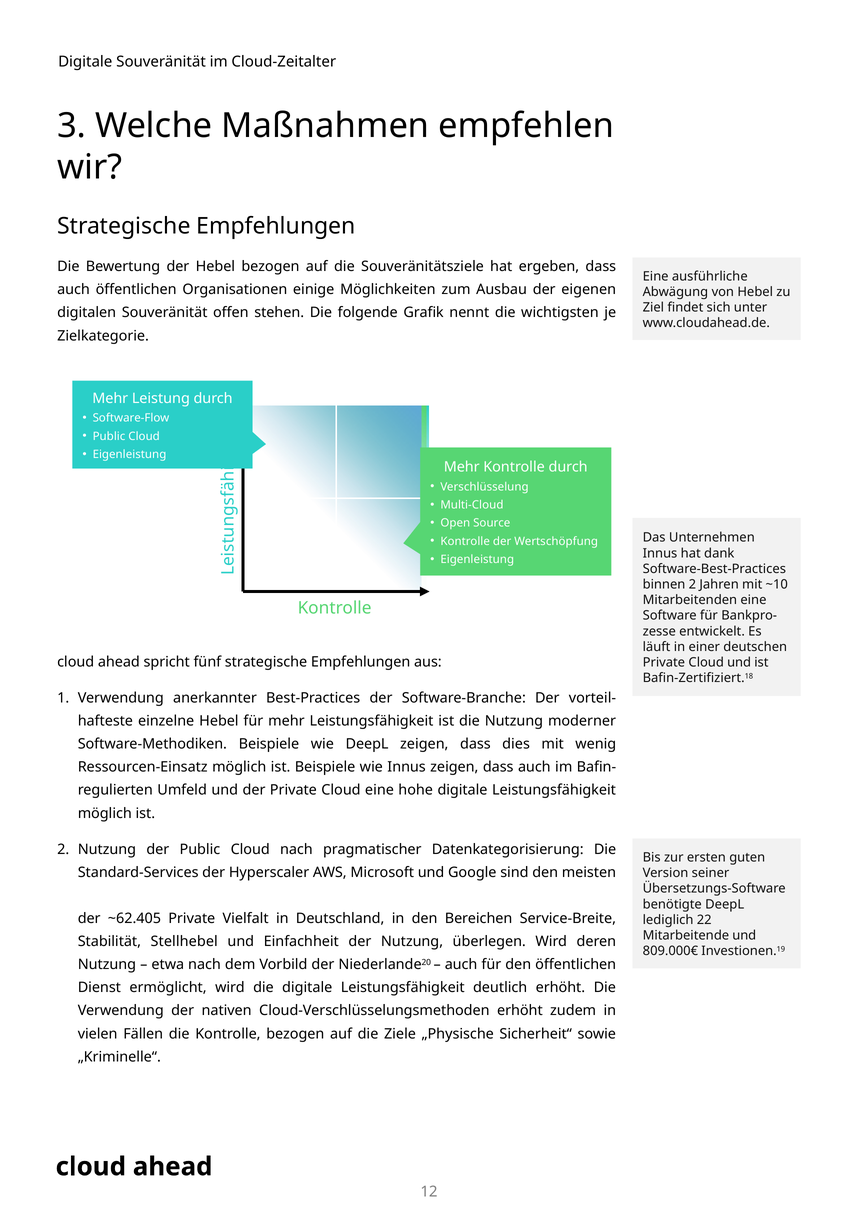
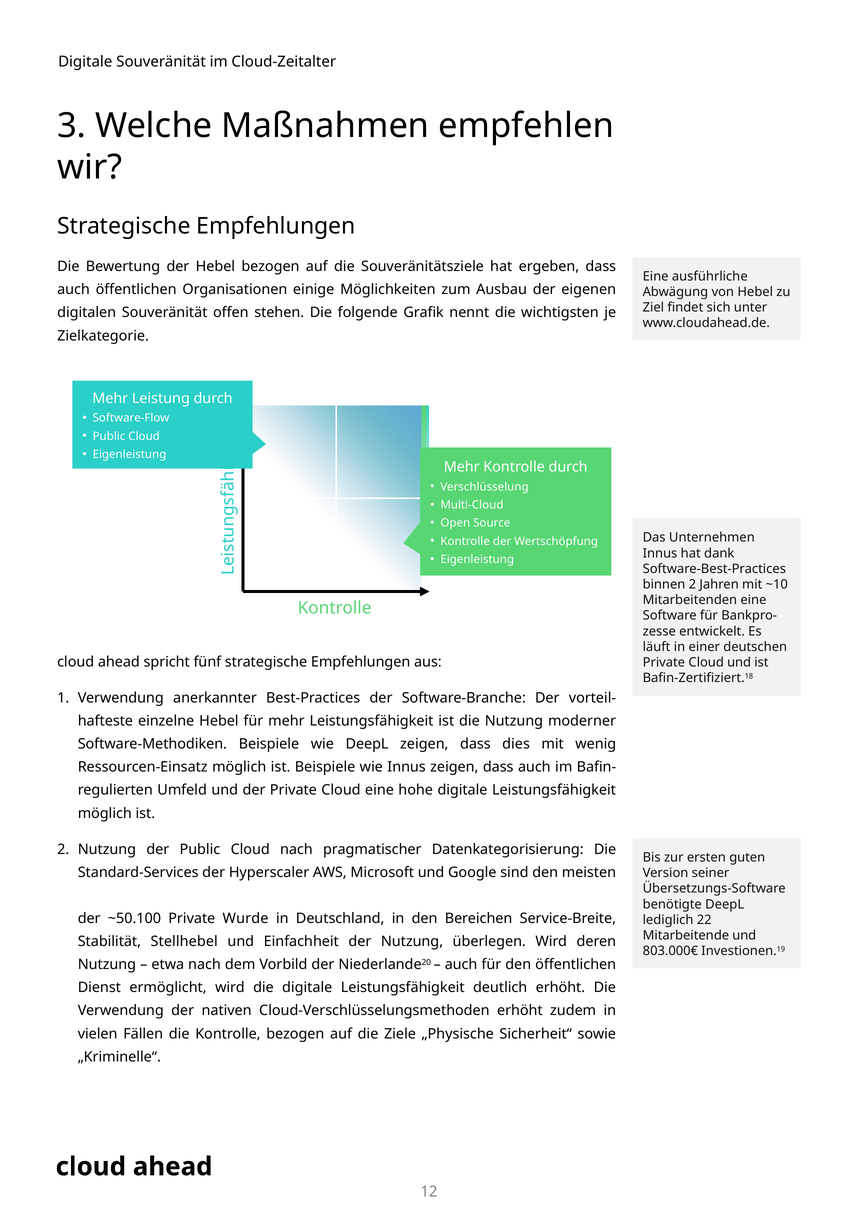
~62.405: ~62.405 -> ~50.100 (134, 918)
Vielfalt: Vielfalt -> Wurde (246, 918)
809.000€: 809.000€ -> 803.000€ (670, 951)
